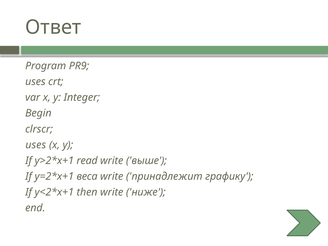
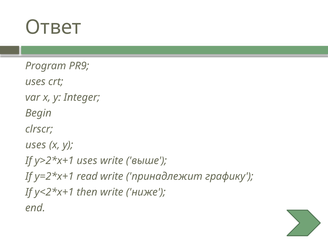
read: read -> uses (87, 161)
веса: веса -> read (87, 176)
